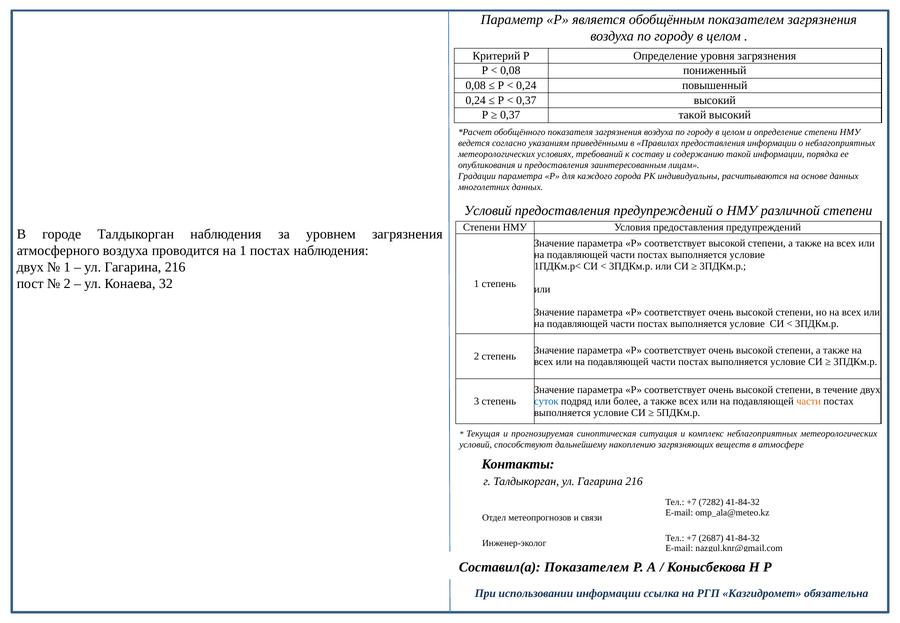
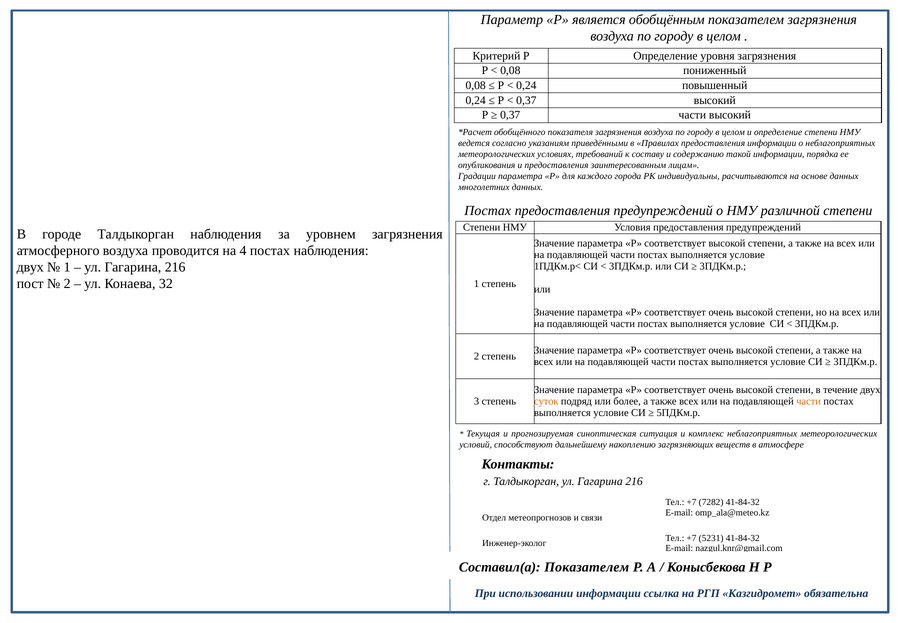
0,37 такой: такой -> части (692, 115)
Условий: Условий -> Постах (488, 211)
на 1: 1 -> 4 (243, 251)
суток colour: blue -> orange (546, 401)
2687: 2687 -> 5231 (711, 538)
